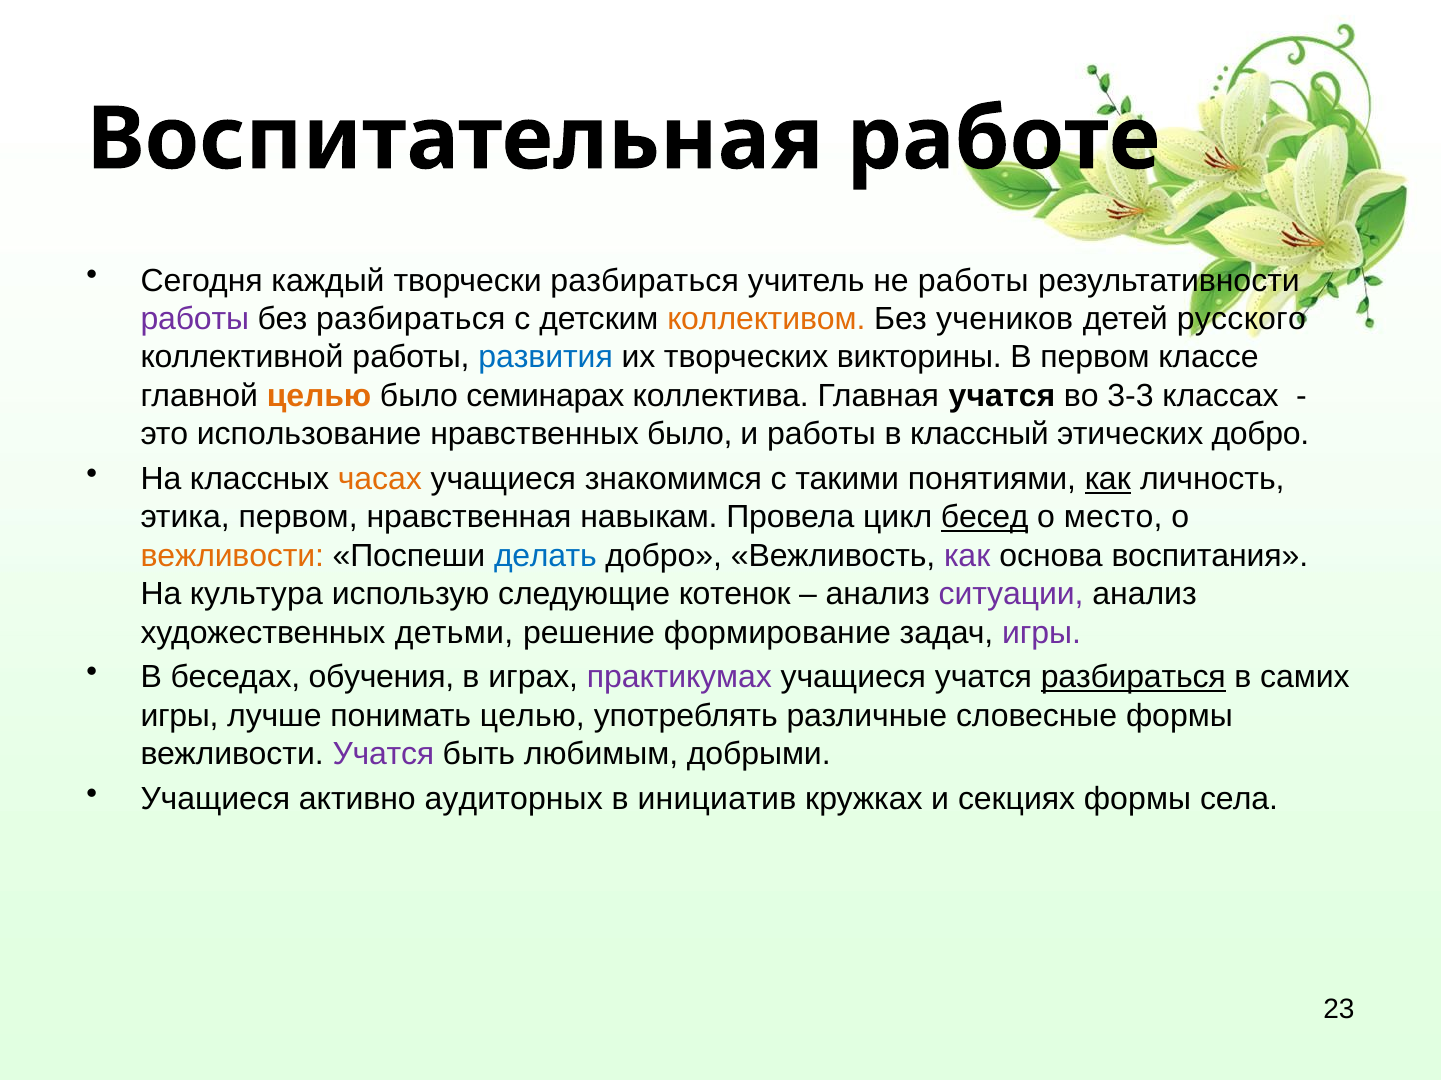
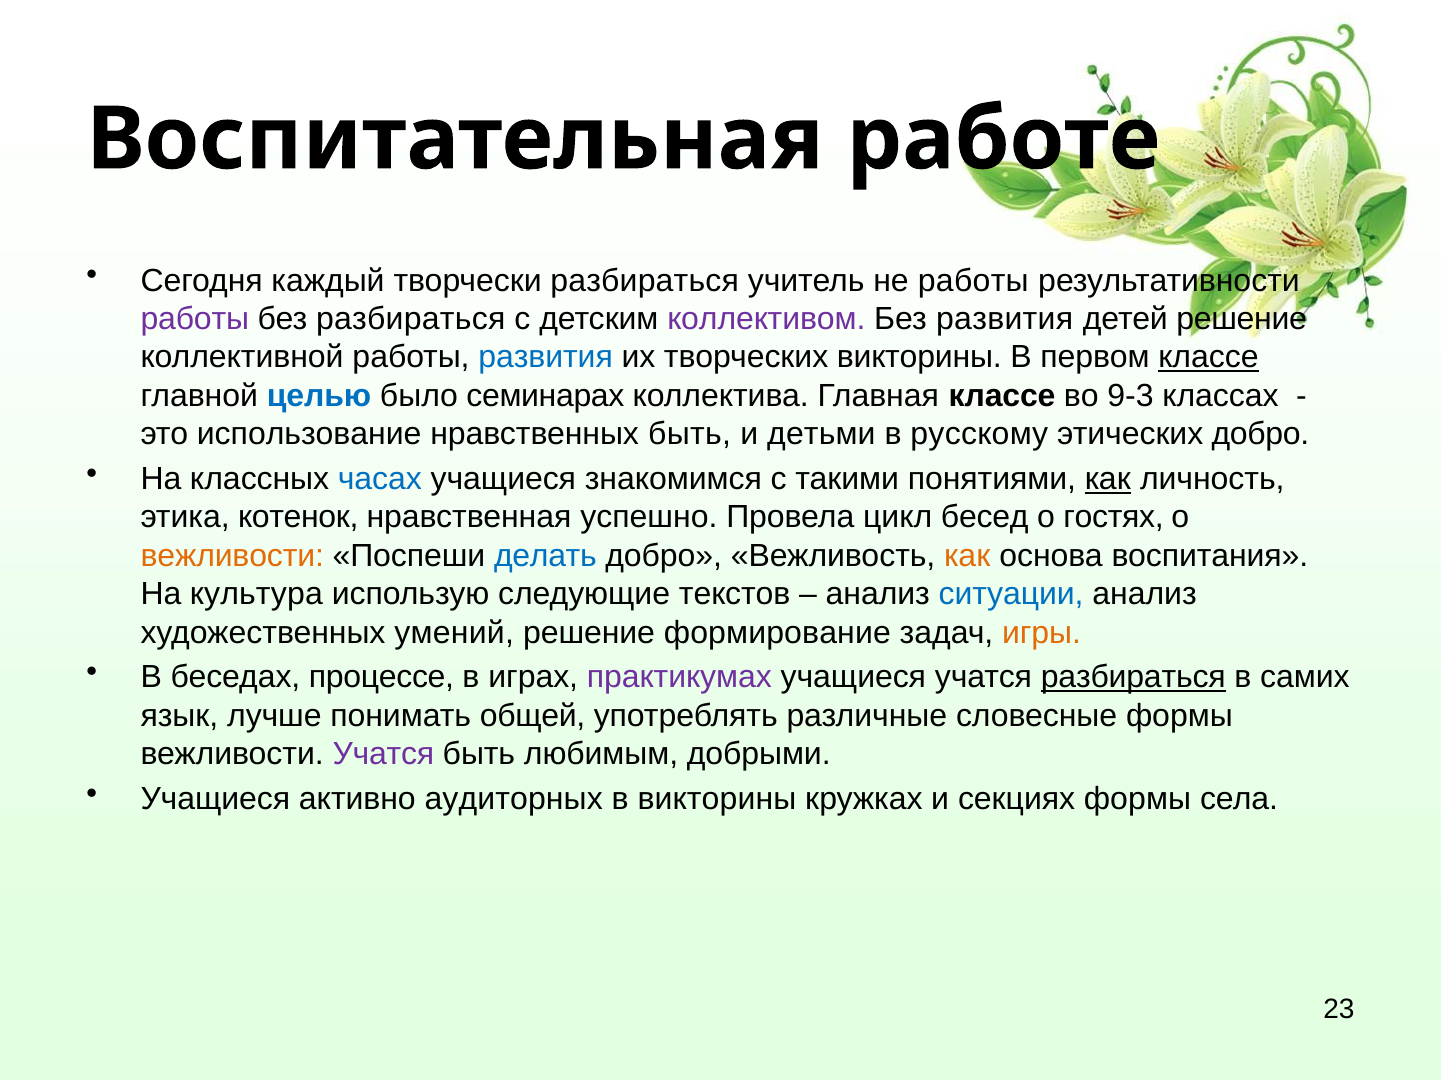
коллективом colour: orange -> purple (766, 319)
Без учеников: учеников -> развития (1005, 319)
детей русского: русского -> решение (1242, 319)
классе underline: none -> present (1209, 358)
целью colour: orange -> blue (319, 396)
Главная учатся: учатся -> классе (1002, 396)
3-3: 3-3 -> 9-3 (1131, 396)
нравственных было: было -> быть (690, 434)
и работы: работы -> детьми (821, 434)
классный: классный -> русскому (979, 434)
часах colour: orange -> blue (380, 479)
этика первом: первом -> котенок (298, 518)
навыкам: навыкам -> успешно (649, 518)
бесед underline: present -> none (985, 518)
место: место -> гостях (1113, 518)
как colour: purple -> orange (967, 556)
котенок: котенок -> текстов (735, 594)
ситуации colour: purple -> blue (1011, 594)
детьми: детьми -> умений (454, 633)
игры colour: purple -> orange (1042, 633)
обучения: обучения -> процессе (382, 678)
игры: игры -> язык (179, 716)
понимать целью: целью -> общей (533, 716)
в инициатив: инициатив -> викторины (717, 799)
